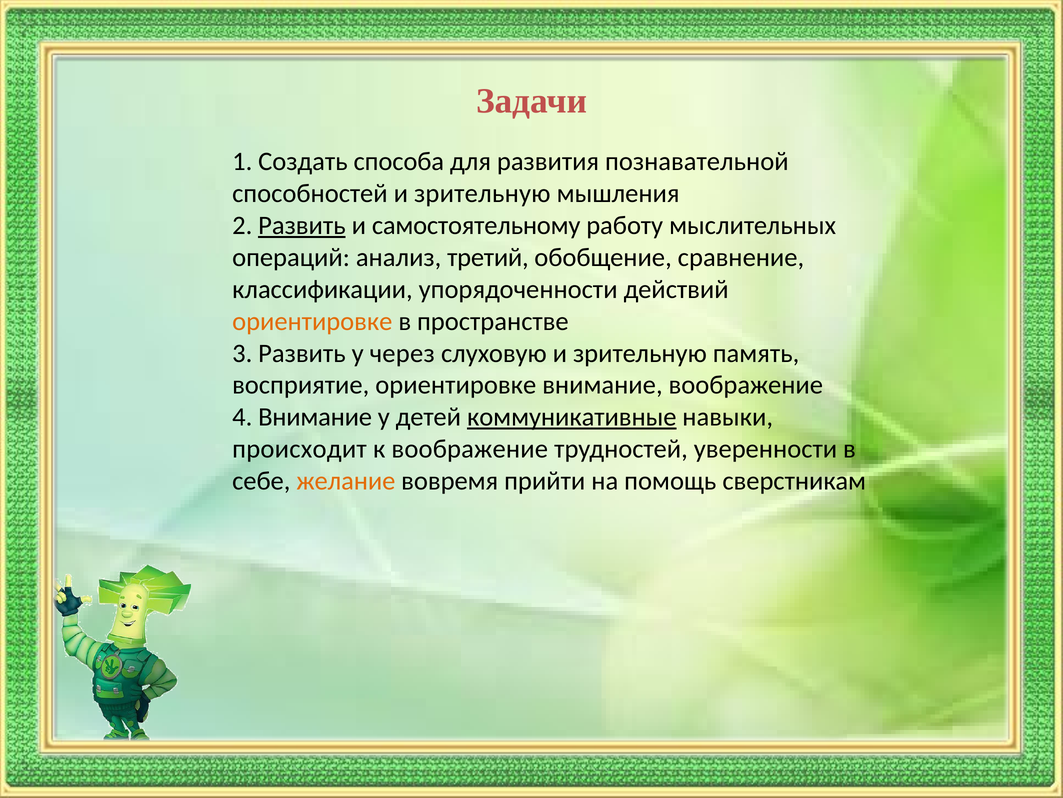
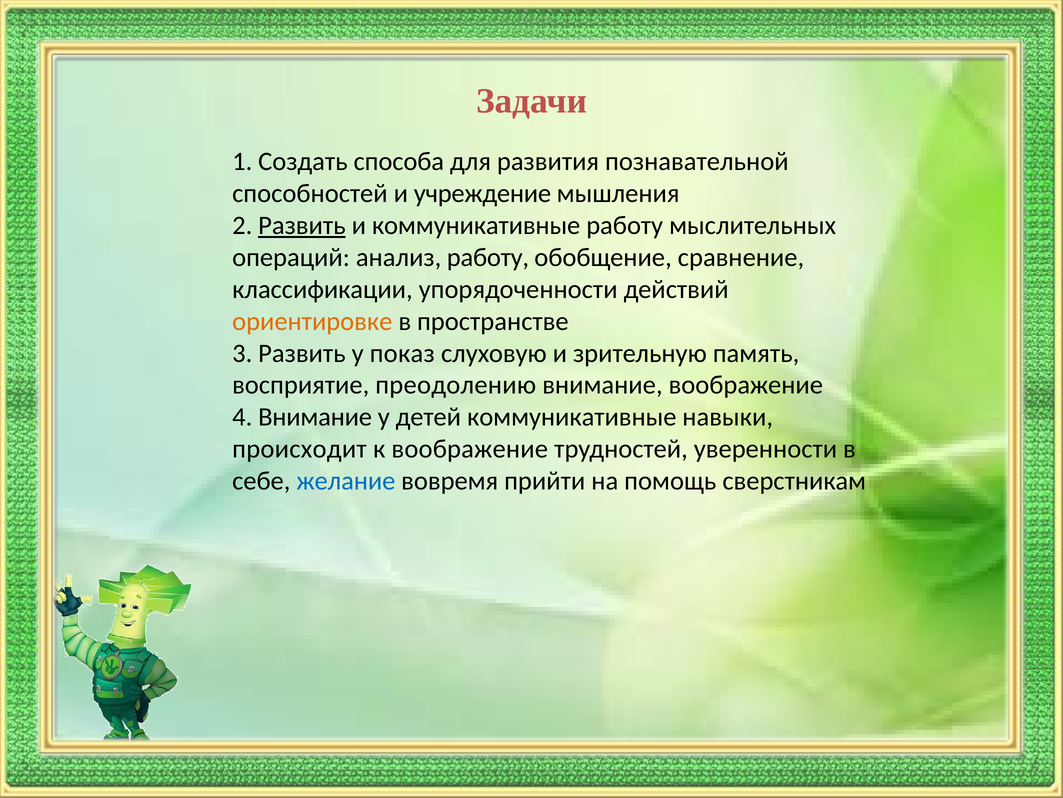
способностей и зрительную: зрительную -> учреждение (482, 193)
и самостоятельному: самостоятельному -> коммуникативные (476, 225)
анализ третий: третий -> работу (488, 257)
через: через -> показ (402, 353)
восприятие ориентировке: ориентировке -> преодолению (456, 385)
коммуникативные underline: present -> none (572, 417)
желание colour: orange -> blue (346, 480)
